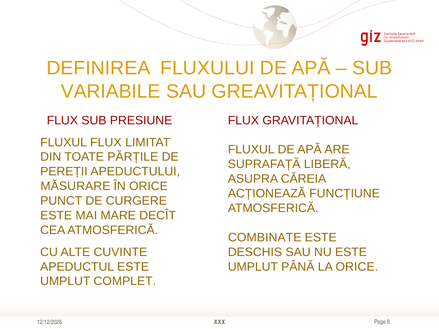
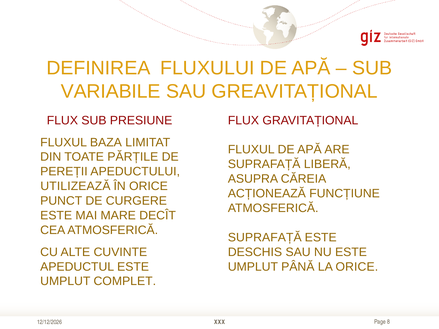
FLUXUL FLUX: FLUX -> BAZA (106, 142)
MĂSURARE: MĂSURARE -> UTILIZEAZĂ (75, 186)
COMBINATE: COMBINATE -> SUPRAFAȚĂ (265, 238)
